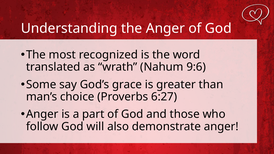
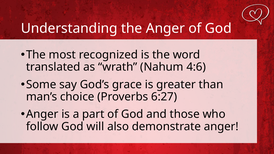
9:6: 9:6 -> 4:6 (196, 67)
